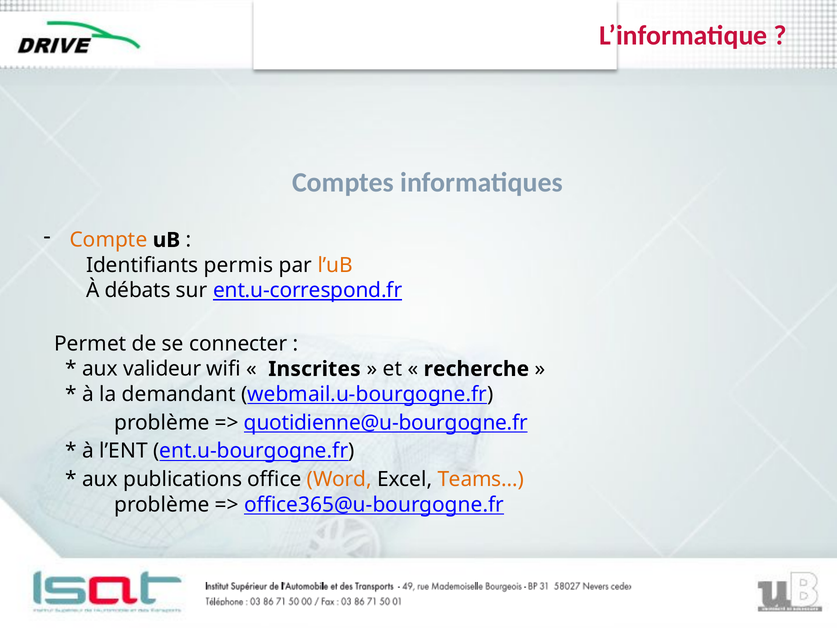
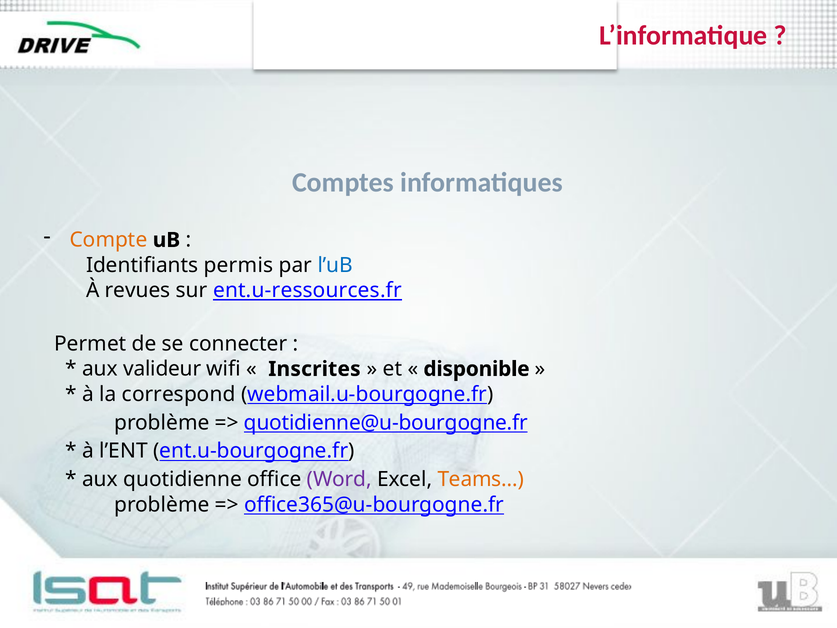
l’uB colour: orange -> blue (335, 265)
débats: débats -> revues (138, 290)
ent.u-correspond.fr: ent.u-correspond.fr -> ent.u-ressources.fr (307, 290)
recherche: recherche -> disponible (477, 369)
demandant: demandant -> correspond (179, 394)
publications: publications -> quotidienne (183, 479)
Word colour: orange -> purple (339, 479)
